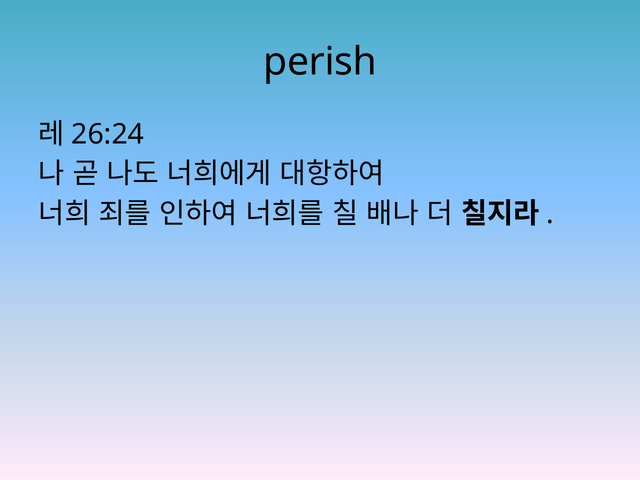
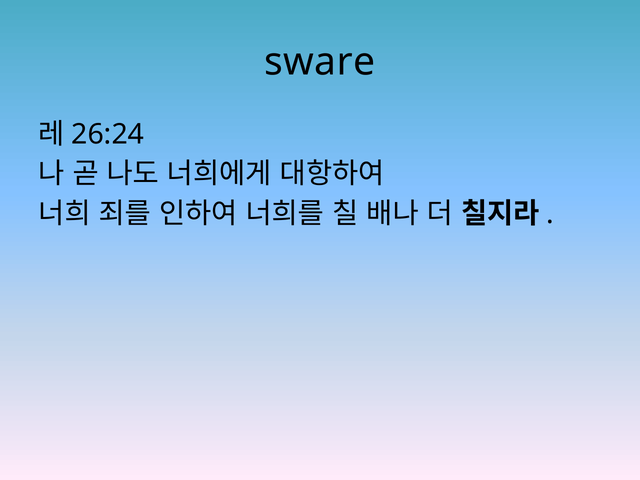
perish: perish -> sware (320, 62)
